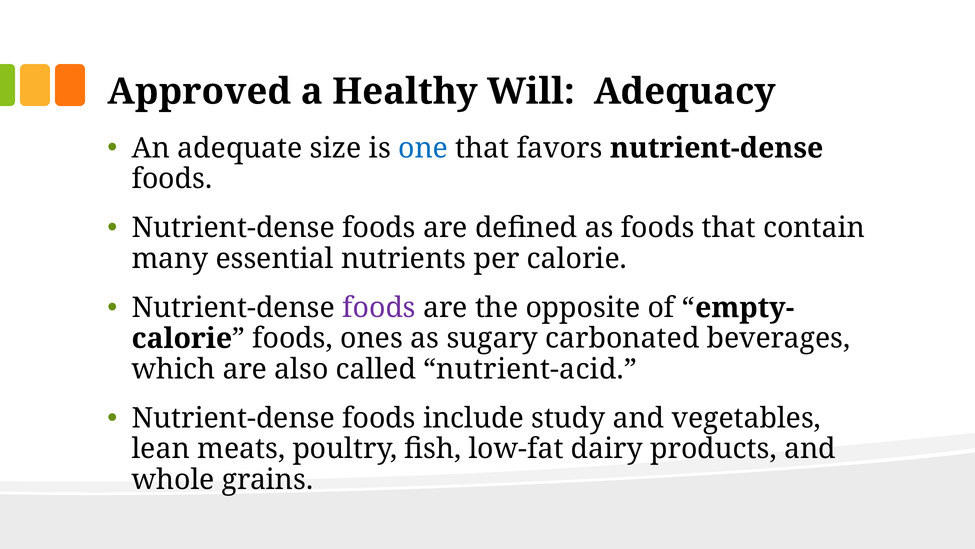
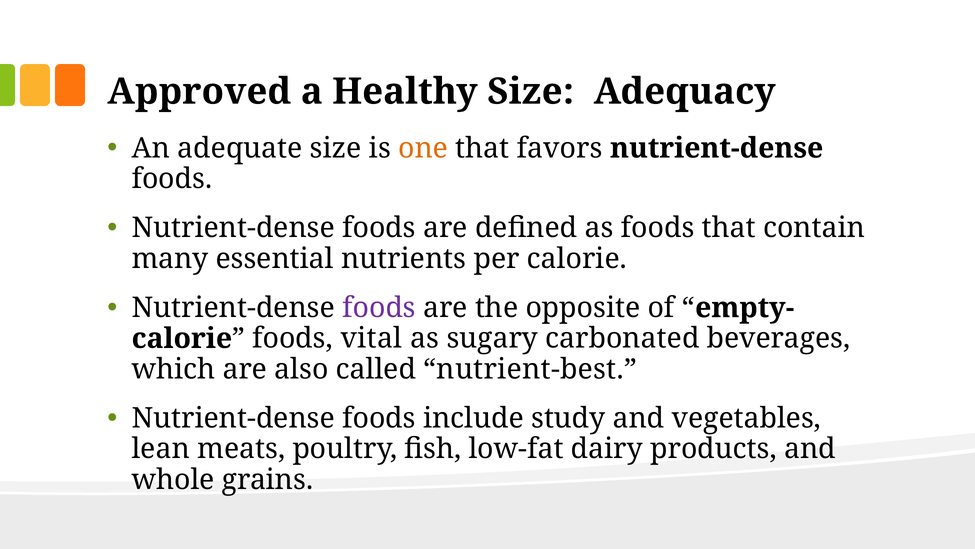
Healthy Will: Will -> Size (531, 92)
one colour: blue -> orange (423, 148)
ones: ones -> vital (371, 338)
nutrient-acid: nutrient-acid -> nutrient-best (530, 369)
